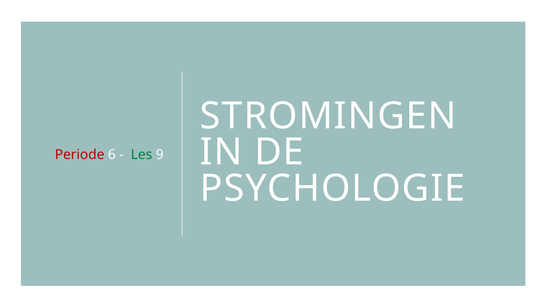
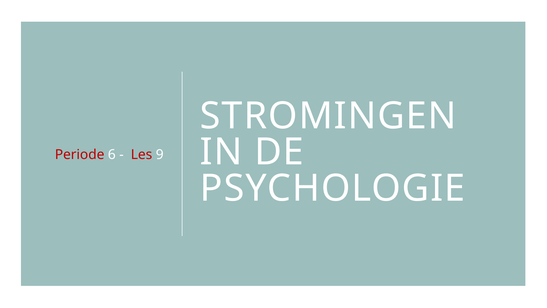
Les colour: green -> red (142, 155)
